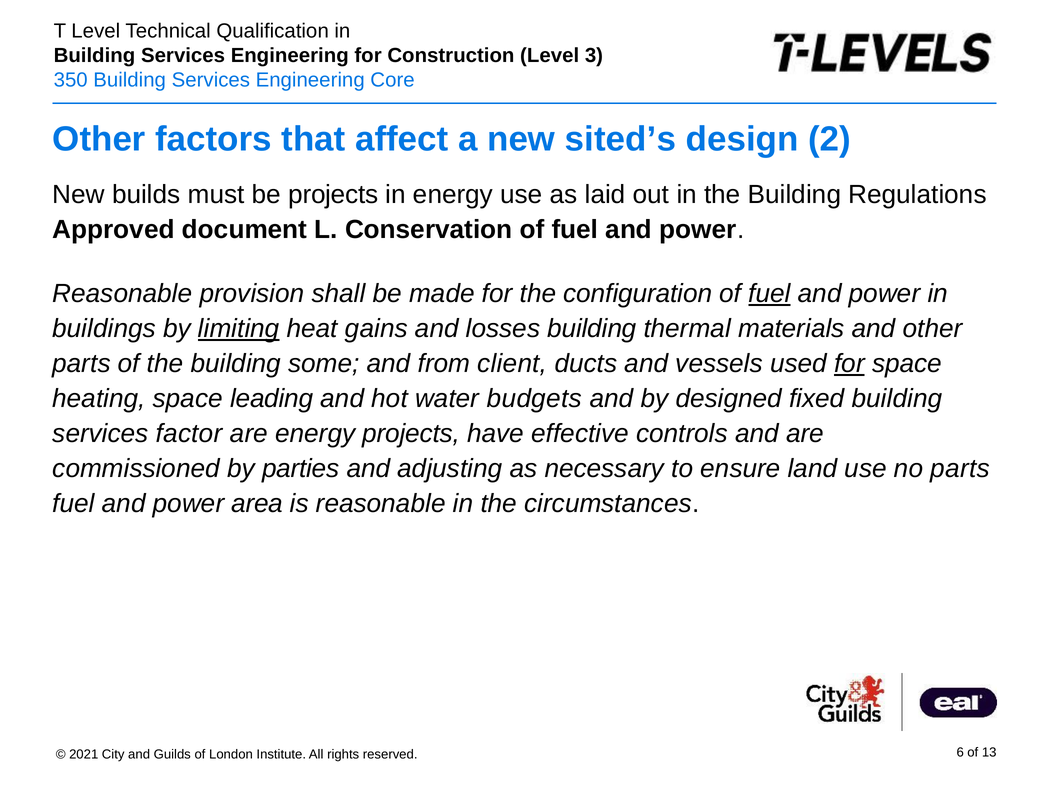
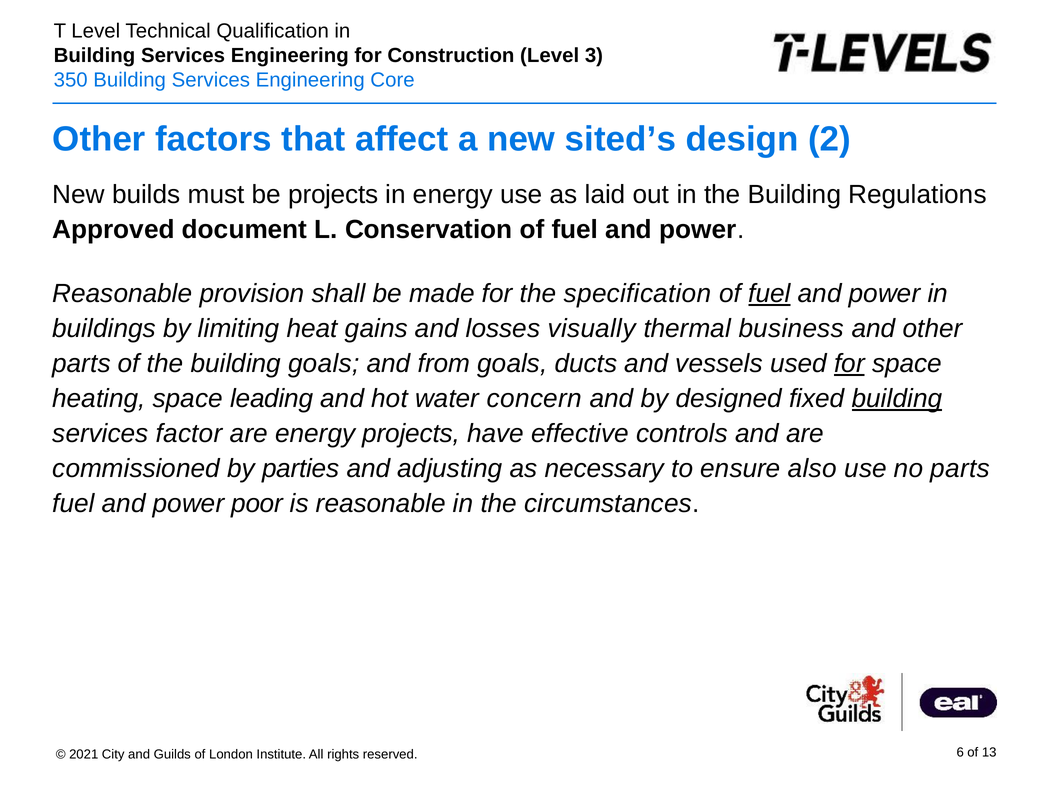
configuration: configuration -> specification (638, 294)
limiting underline: present -> none (239, 329)
losses building: building -> visually (592, 329)
materials: materials -> business (791, 329)
building some: some -> goals (324, 364)
from client: client -> goals (512, 364)
budgets: budgets -> concern (534, 399)
building underline: none -> present (897, 399)
land: land -> also (812, 469)
area: area -> poor (257, 504)
